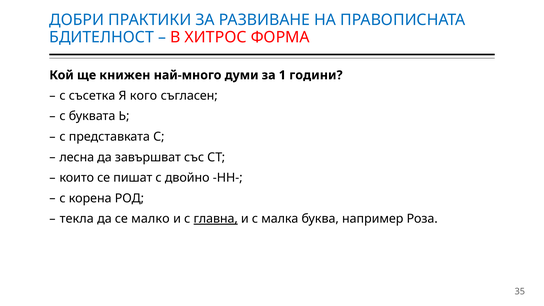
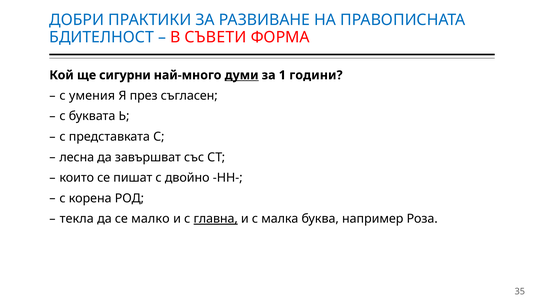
ХИТРОС: ХИТРОС -> СЪВЕТИ (215, 37)
книжен: книжен -> сигурни (125, 75)
думи underline: none -> present (242, 75)
съсетка: съсетка -> умения (92, 96)
кого: кого -> през (144, 96)
